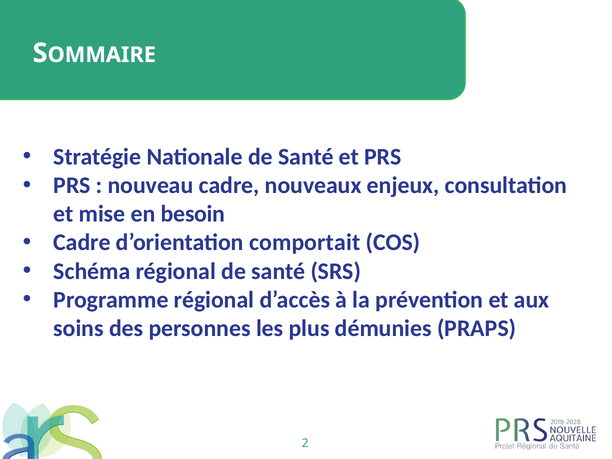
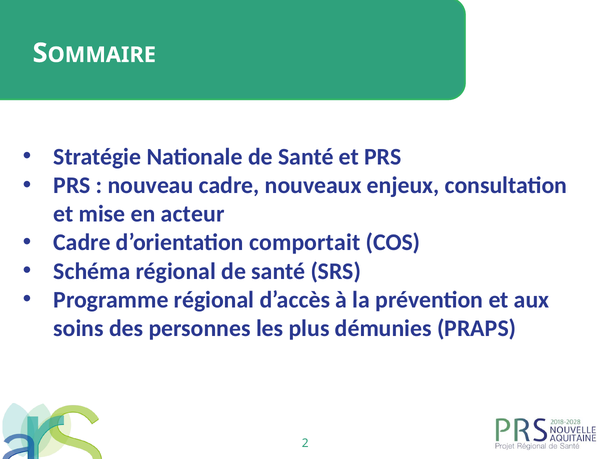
besoin: besoin -> acteur (193, 214)
